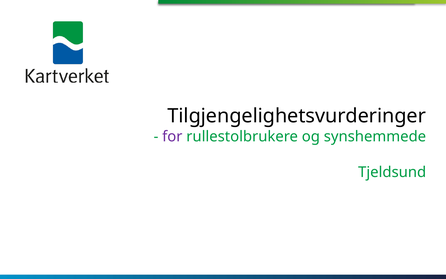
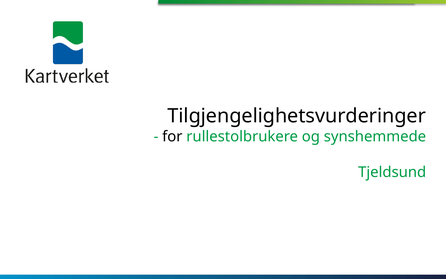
for colour: purple -> black (172, 136)
